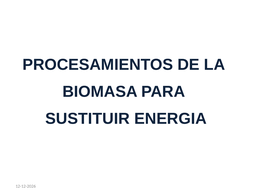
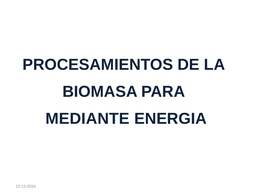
SUSTITUIR: SUSTITUIR -> MEDIANTE (88, 119)
